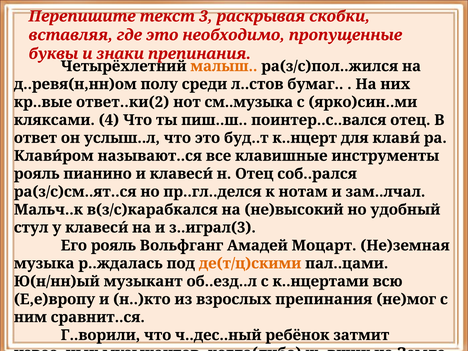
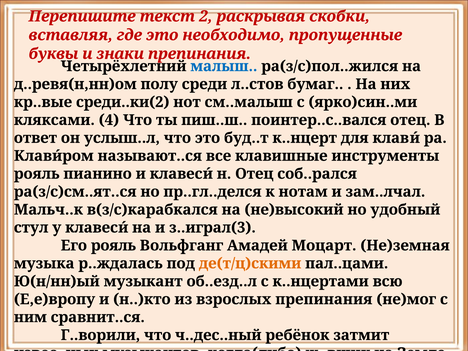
3: 3 -> 2 (206, 16)
малыш colour: orange -> blue (224, 66)
ответ..ки(2: ответ..ки(2 -> среди..ки(2 (123, 102)
см..музыка: см..музыка -> см..малыш (249, 102)
